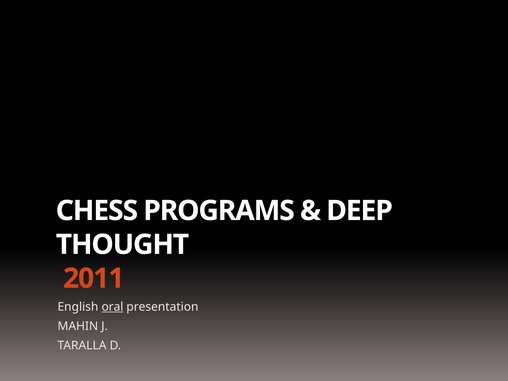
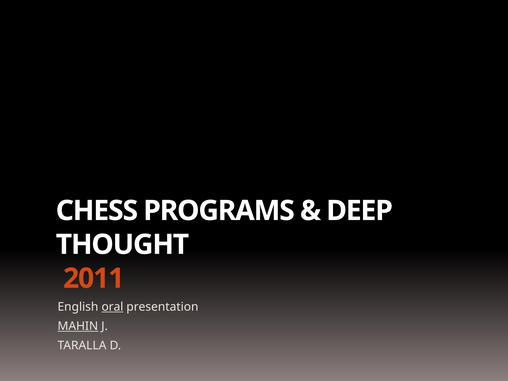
MAHIN underline: none -> present (78, 326)
